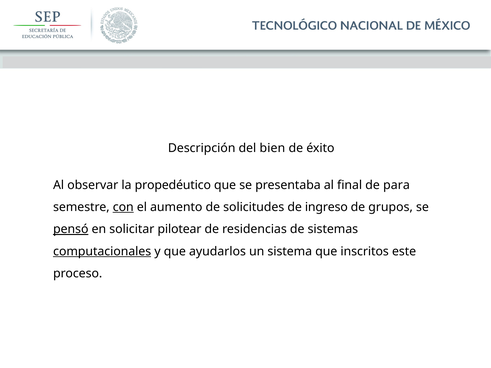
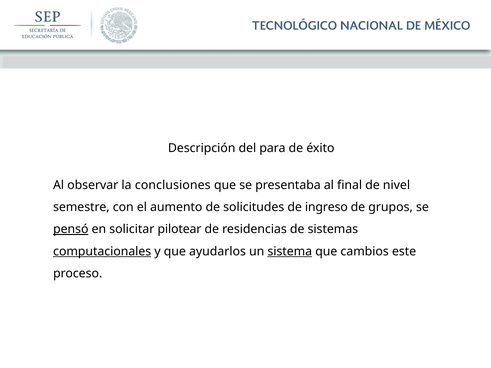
bien: bien -> para (272, 148)
propedéutico: propedéutico -> conclusiones (173, 185)
para: para -> nivel (397, 185)
con underline: present -> none (123, 207)
sistema underline: none -> present (290, 251)
inscritos: inscritos -> cambios (365, 251)
